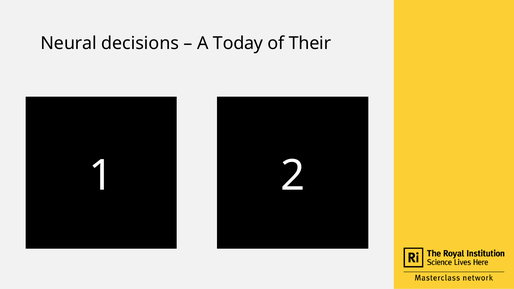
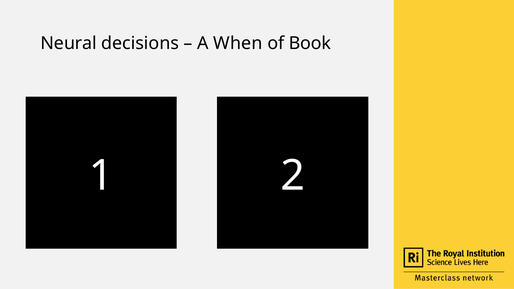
Today: Today -> When (238, 43)
Their: Their -> Book (310, 43)
